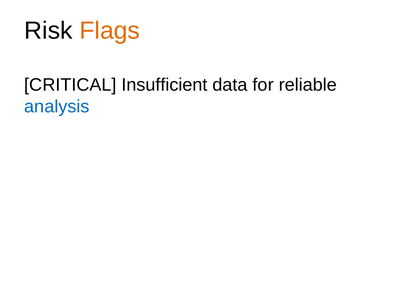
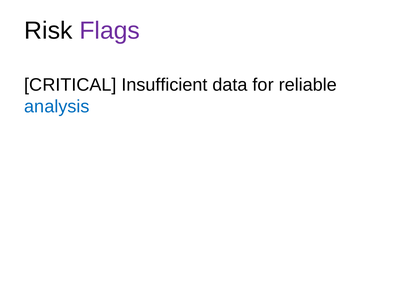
Flags colour: orange -> purple (110, 31)
